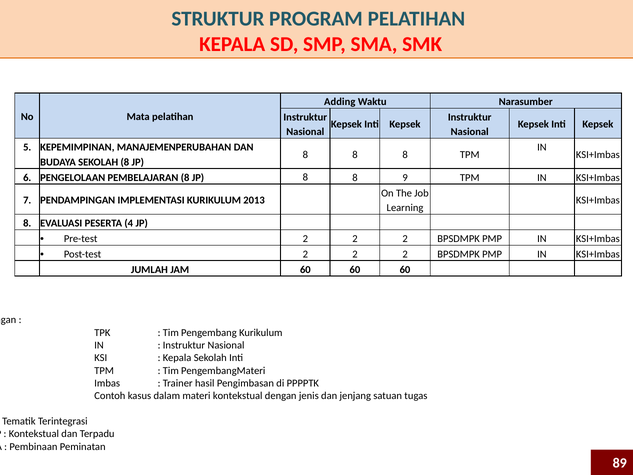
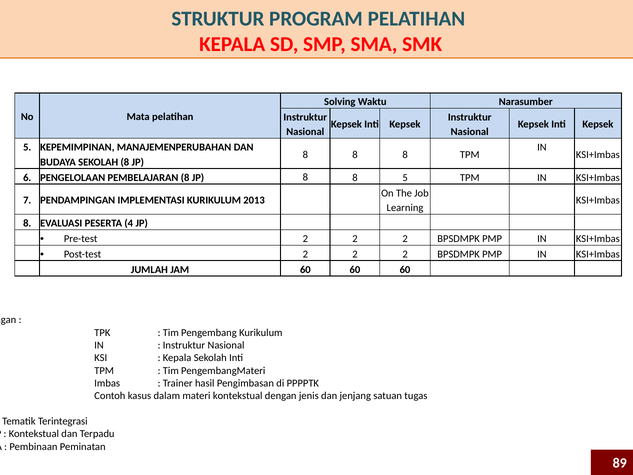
Adding: Adding -> Solving (340, 102)
8 9: 9 -> 5 (405, 178)
